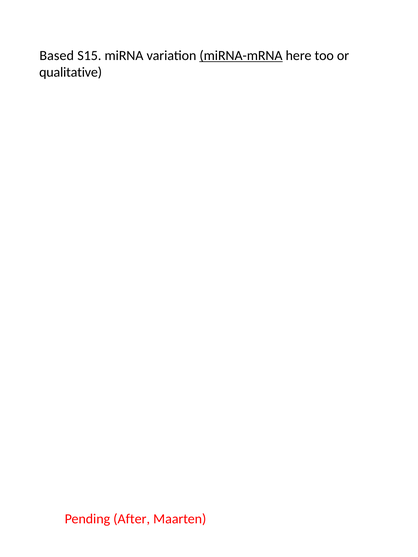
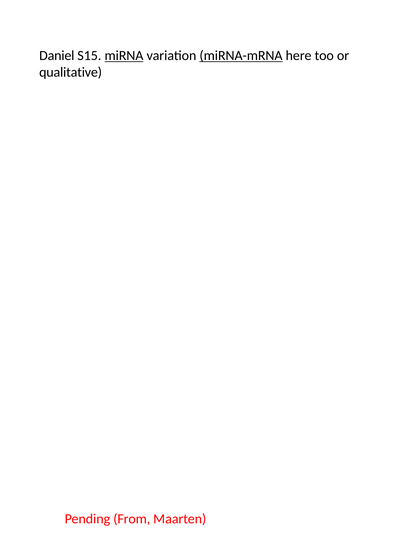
Based: Based -> Daniel (57, 56)
miRNA underline: none -> present (124, 56)
After: After -> From (132, 519)
